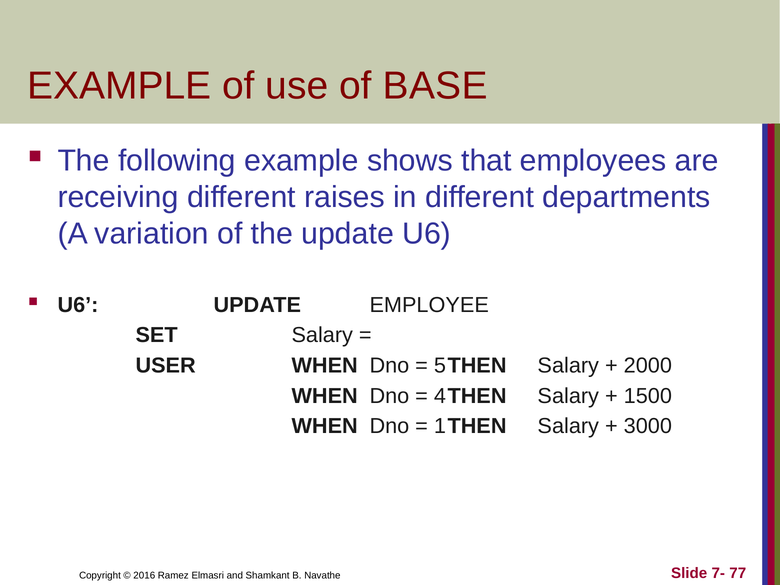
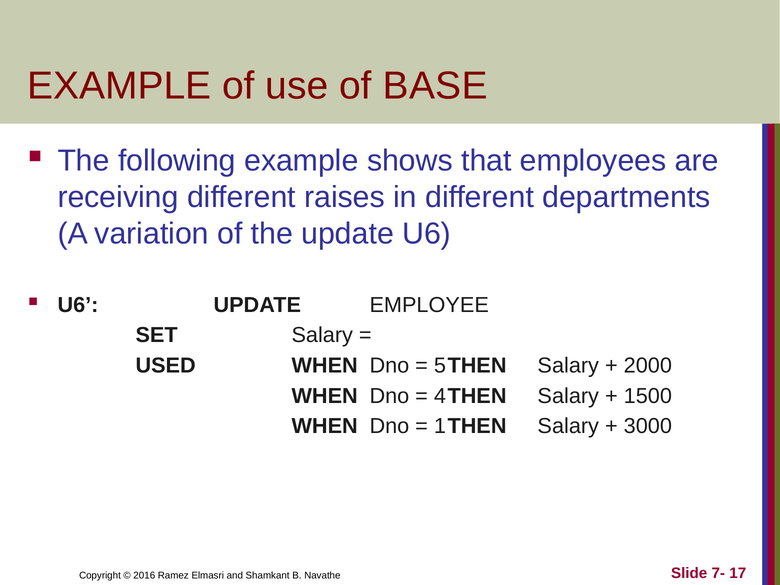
USER: USER -> USED (166, 366)
77: 77 -> 17 (738, 573)
